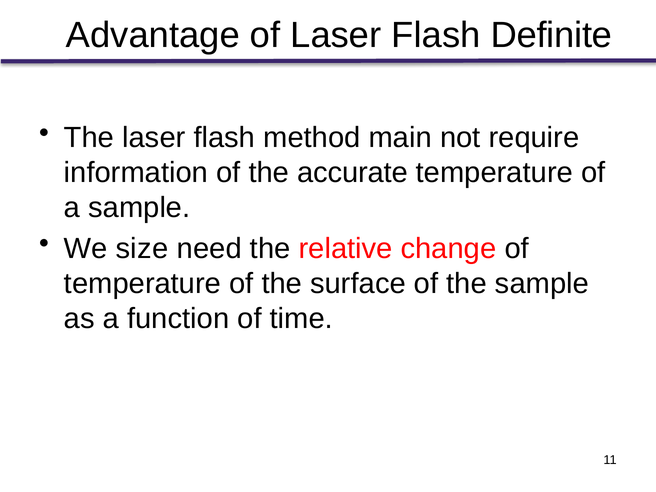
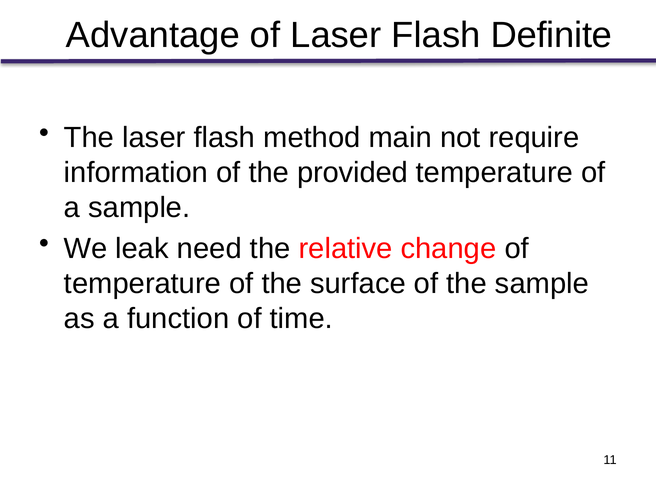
accurate: accurate -> provided (353, 173)
size: size -> leak (142, 248)
